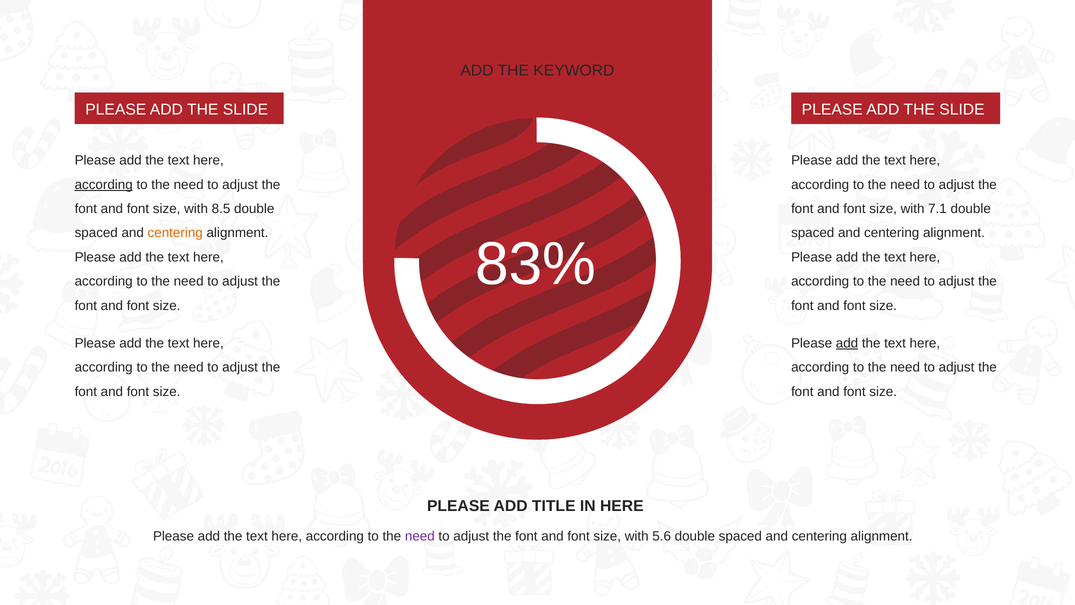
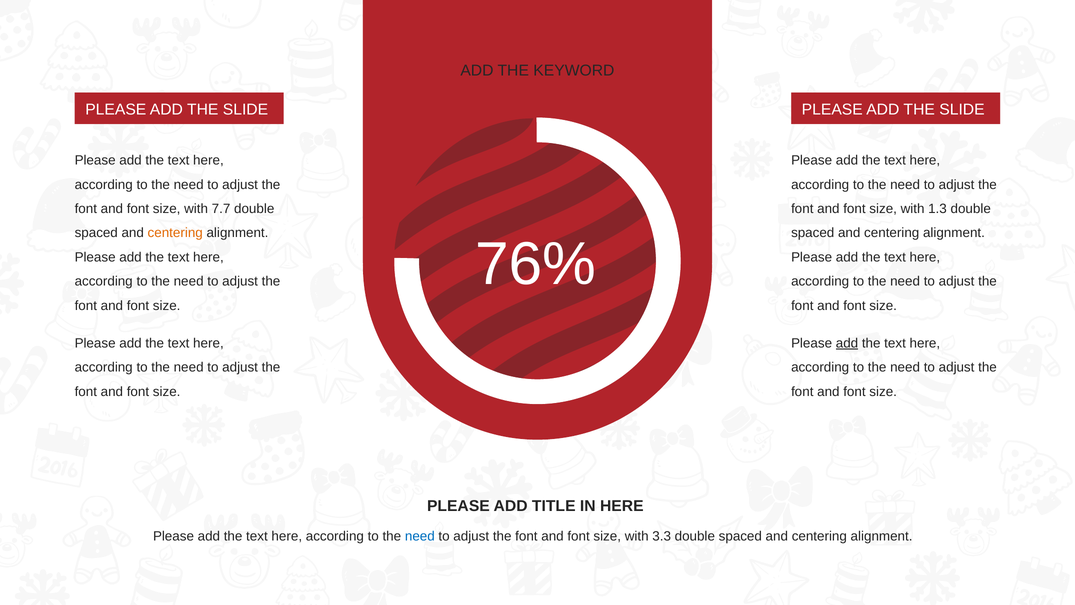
according underline: present -> none (104, 185)
8.5: 8.5 -> 7.7 (221, 209)
7.1: 7.1 -> 1.3 (937, 209)
83%: 83% -> 76% (535, 264)
need colour: purple -> blue (420, 536)
5.6: 5.6 -> 3.3 (662, 536)
